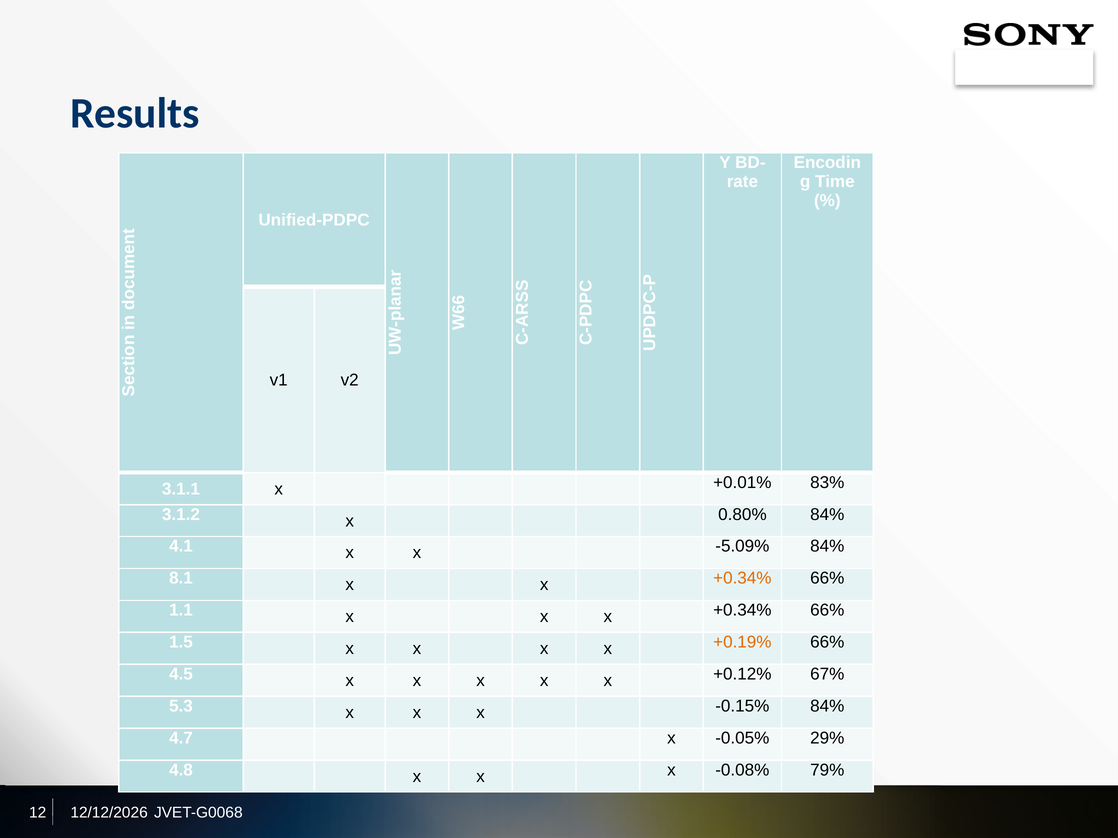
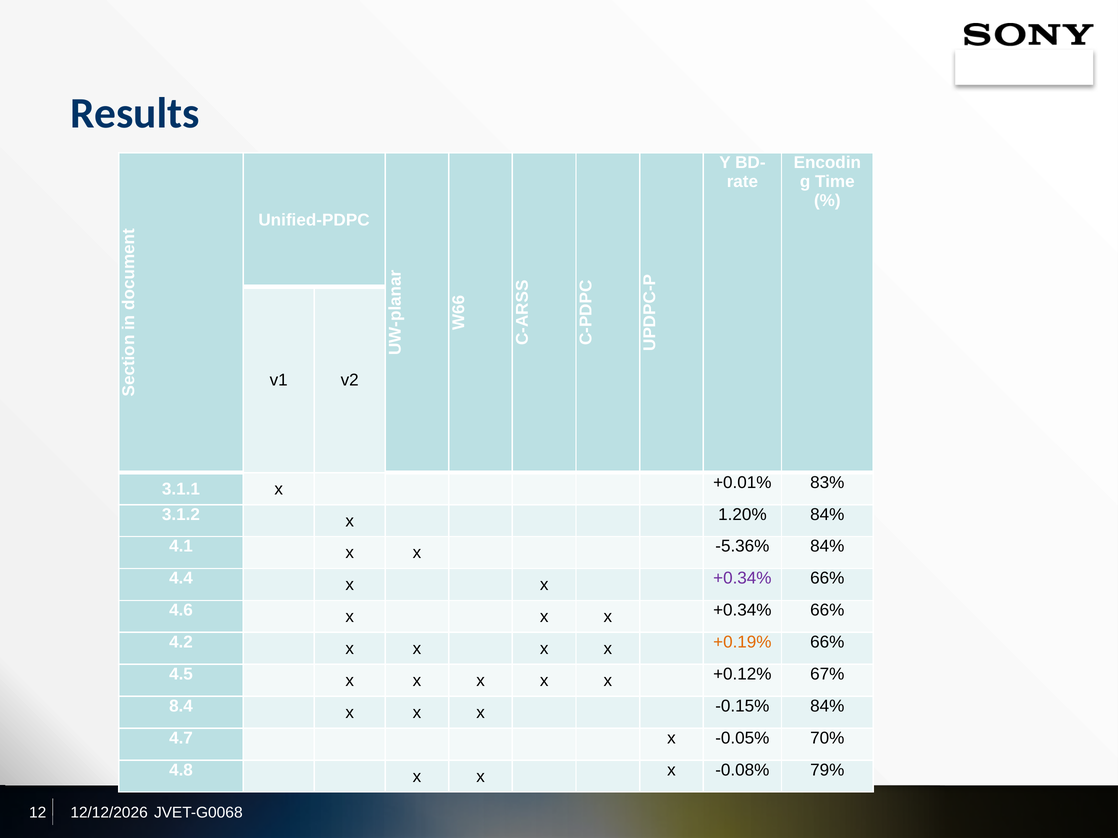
0.80%: 0.80% -> 1.20% (742, 515)
-5.09%: -5.09% -> -5.36% (742, 547)
8.1: 8.1 -> 4.4 (181, 579)
+0.34% colour: orange -> purple (742, 579)
1.1: 1.1 -> 4.6 (181, 611)
1.5: 1.5 -> 4.2 (181, 643)
5.3: 5.3 -> 8.4 (181, 706)
29%: 29% -> 70% (827, 738)
